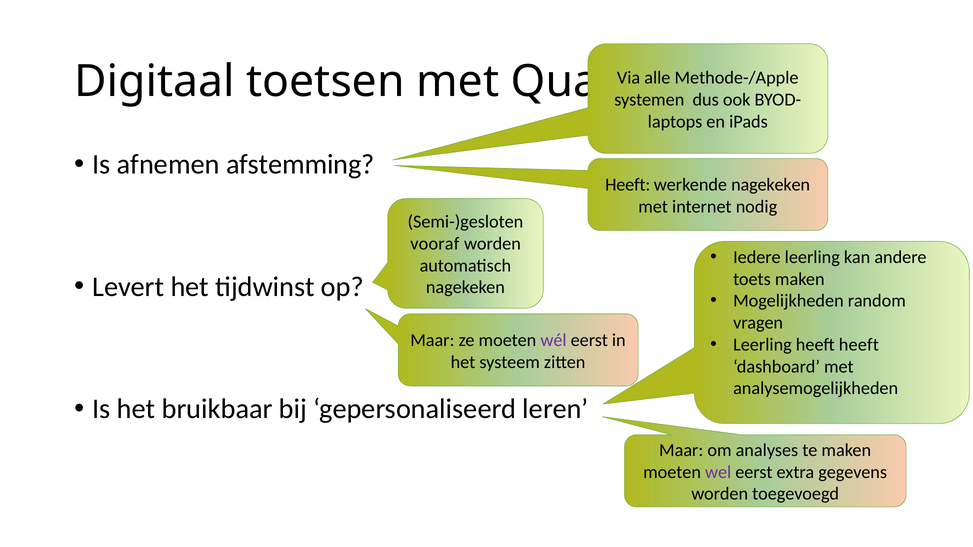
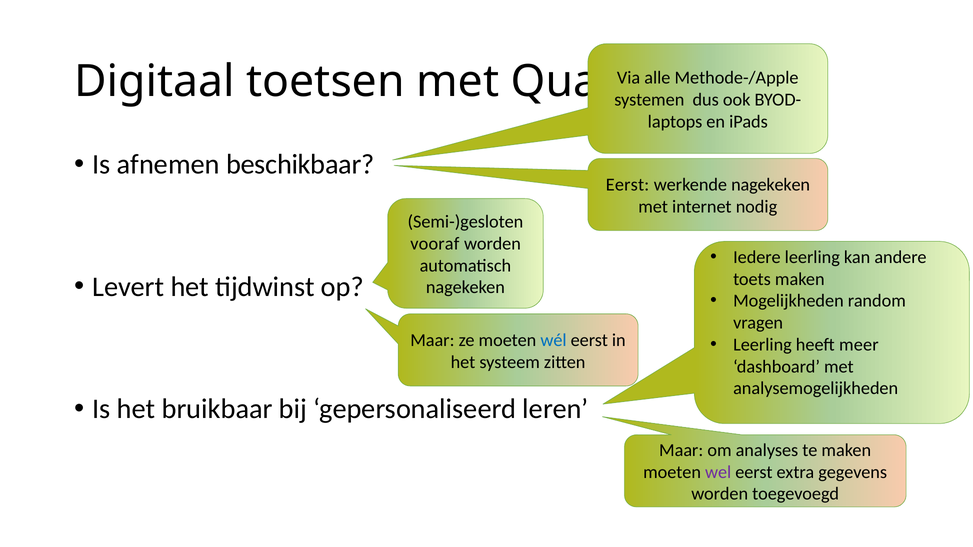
afstemming: afstemming -> beschikbaar (300, 165)
Heeft: Heeft -> Eerst (628, 185)
wél colour: purple -> blue (554, 340)
heeft heeft: heeft -> meer (859, 345)
